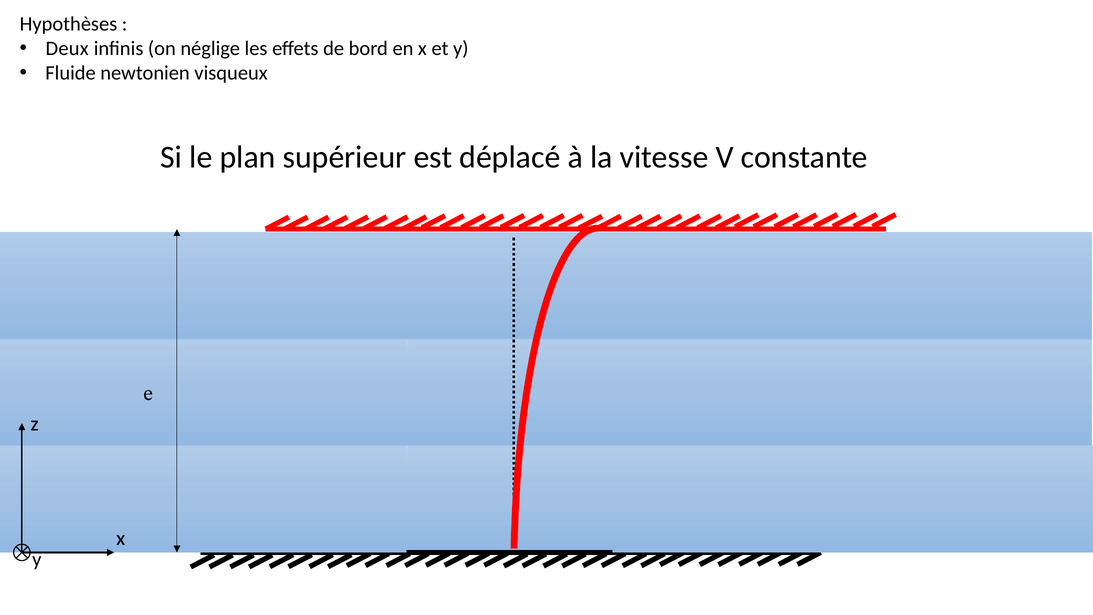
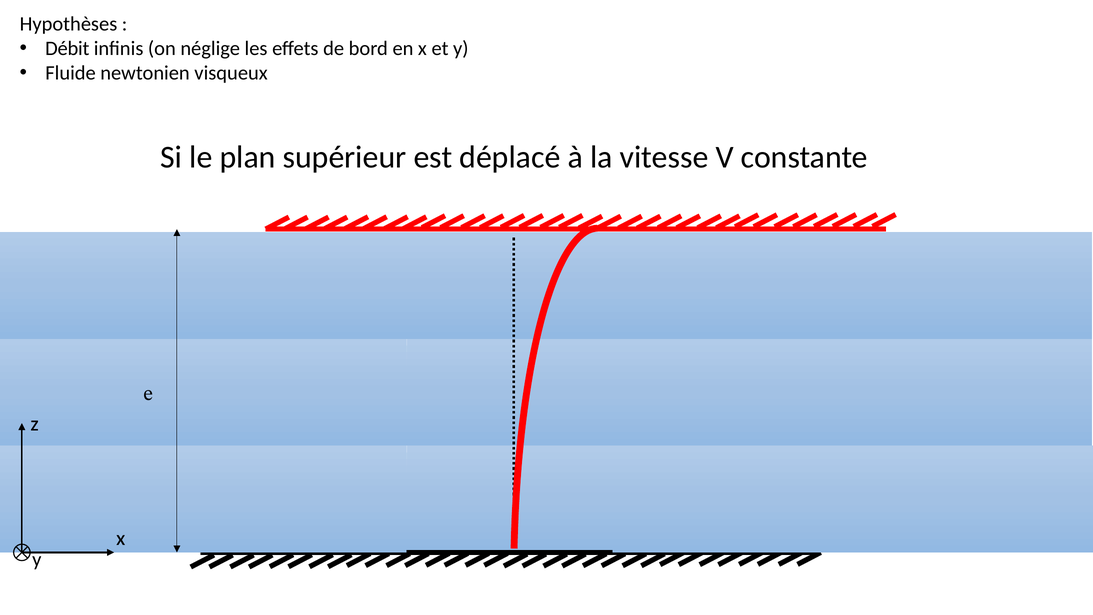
Deux: Deux -> Débit (67, 48)
